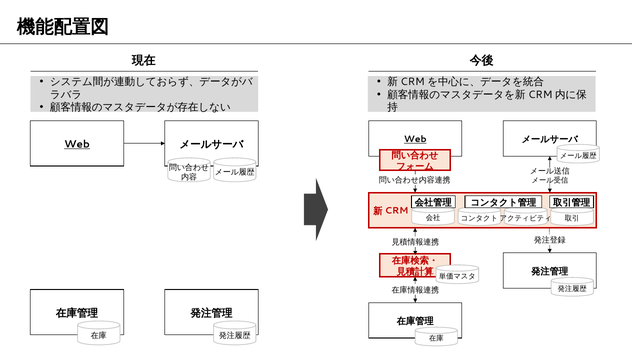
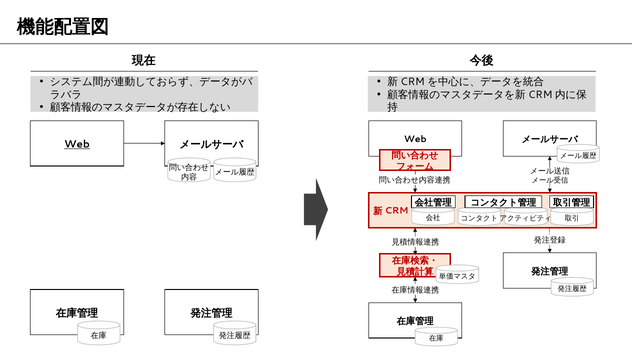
Web underline: present -> none (415, 139)
